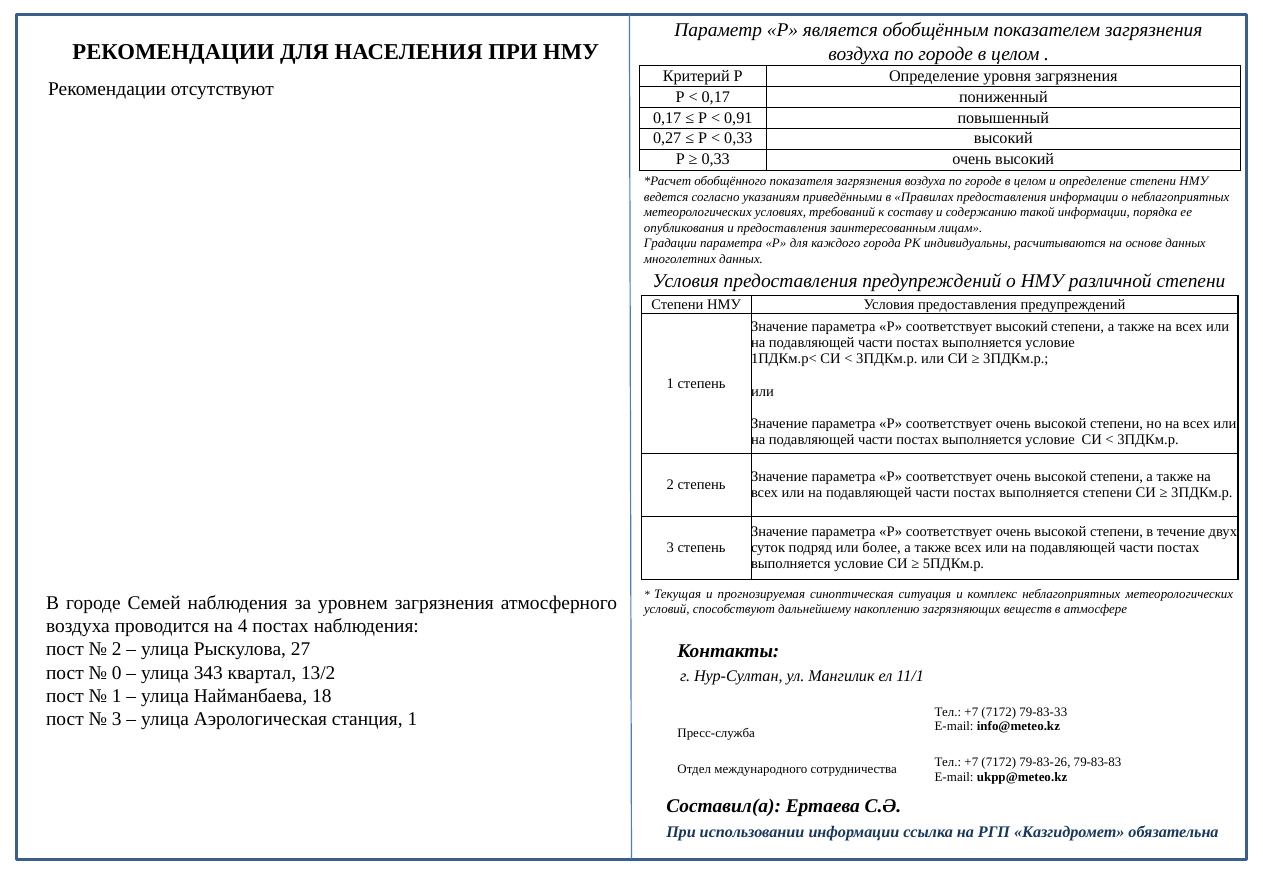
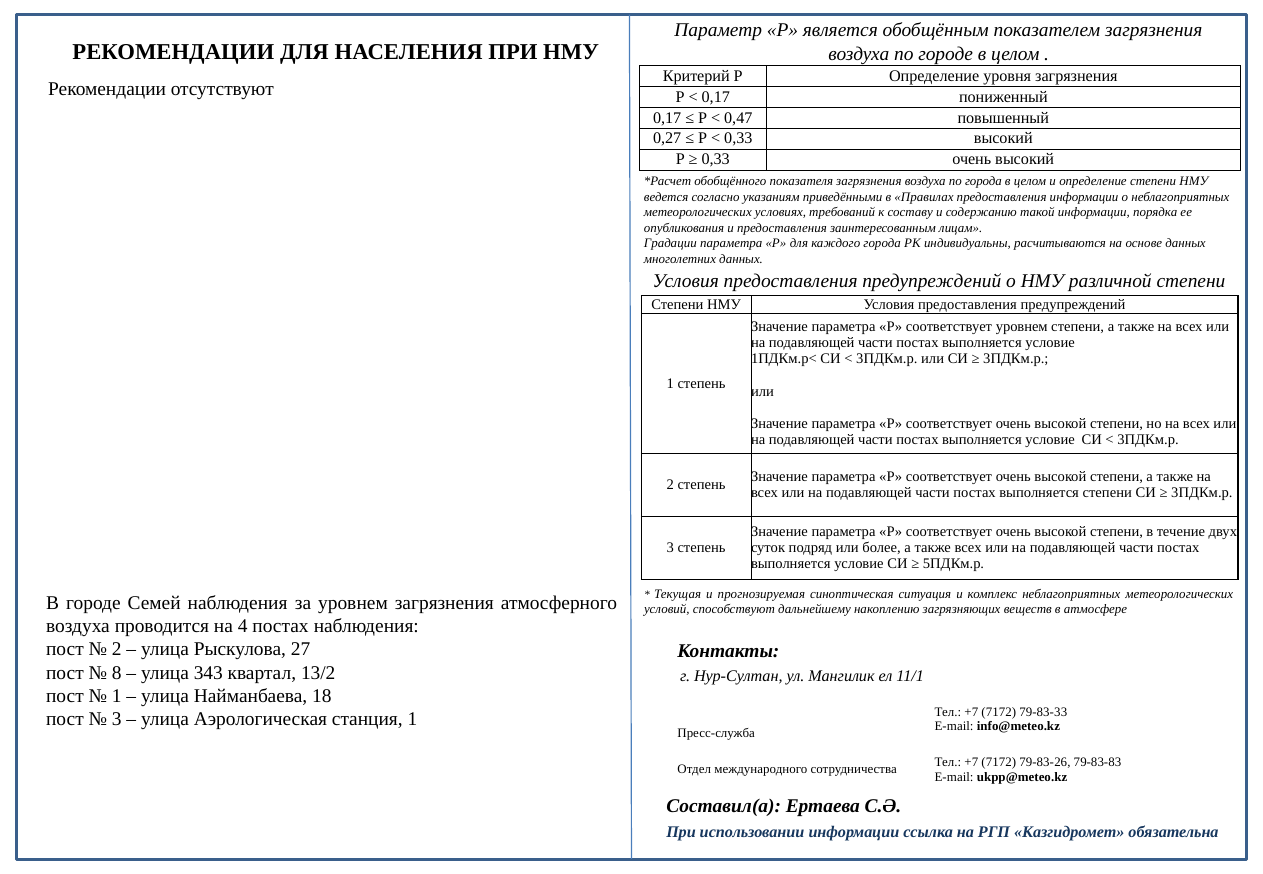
0,91: 0,91 -> 0,47 (738, 118)
городе: городе -> города (983, 181)
соответствует высокий: высокий -> уровнем (1022, 327)
0: 0 -> 8 (117, 673)
